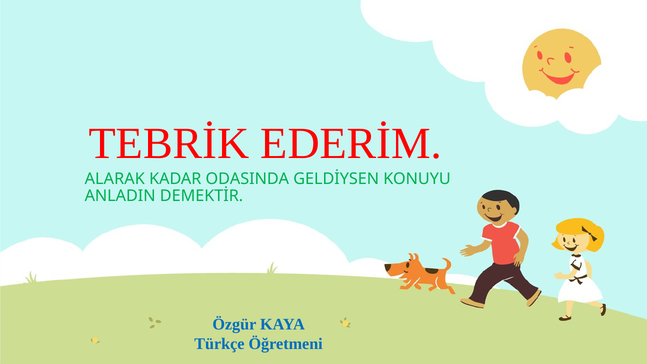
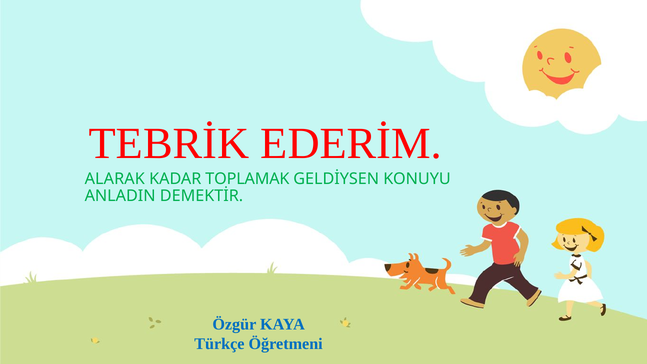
ODASINDA: ODASINDA -> TOPLAMAK (247, 179)
